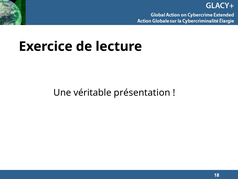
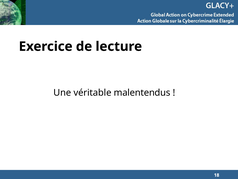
présentation: présentation -> malentendus (142, 92)
